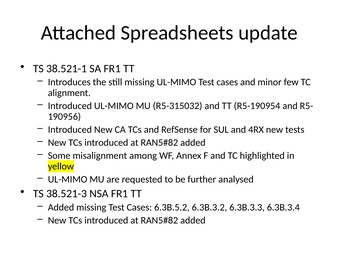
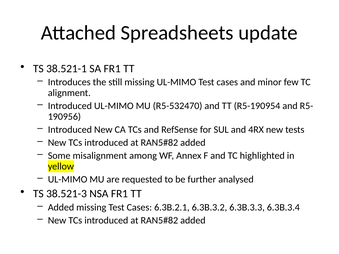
R5-315032: R5-315032 -> R5-532470 (178, 106)
6.3B.5.2: 6.3B.5.2 -> 6.3B.2.1 (172, 207)
